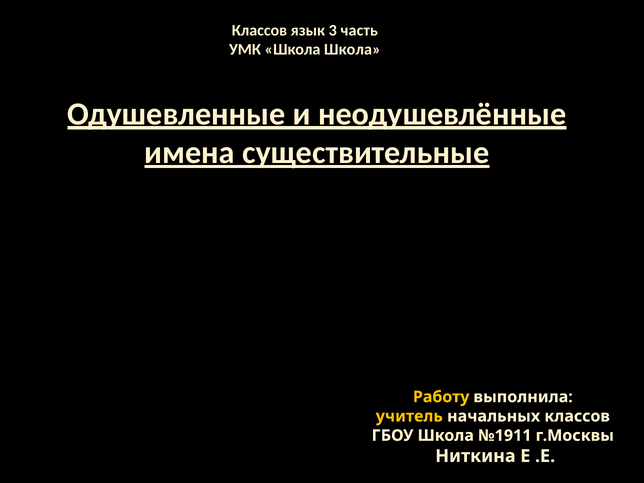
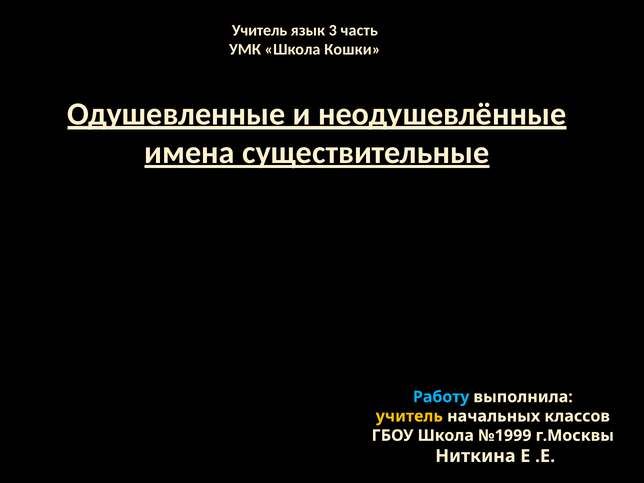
Классов: Классов -> Учитель (260, 30)
Школа Школа: Школа -> Кошки (352, 50)
Работу colour: yellow -> light blue (441, 397)
№1911: №1911 -> №1999 (505, 436)
